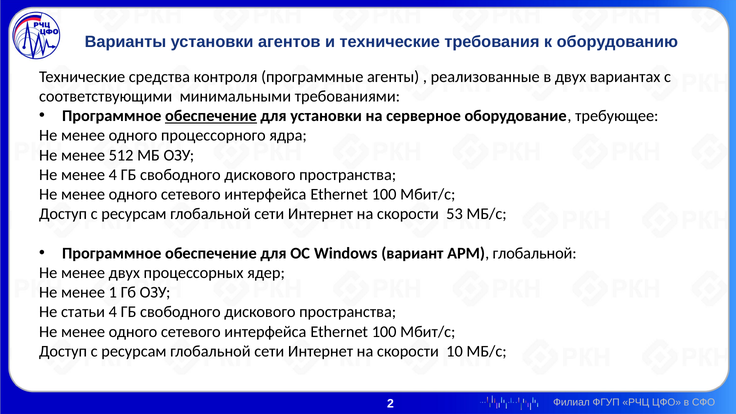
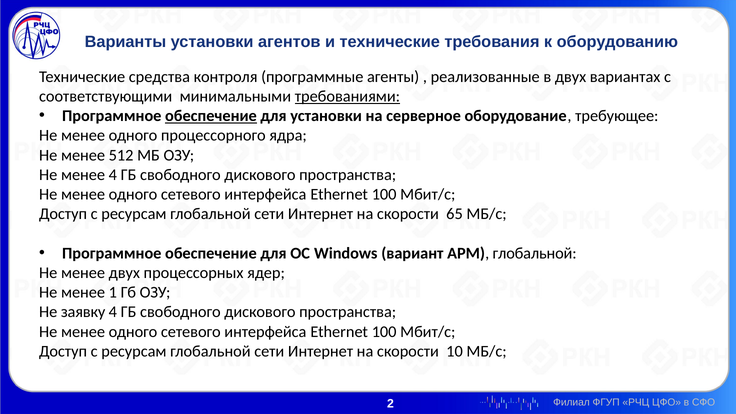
требованиями underline: none -> present (347, 96)
53: 53 -> 65 (455, 214)
статьи: статьи -> заявку (83, 312)
